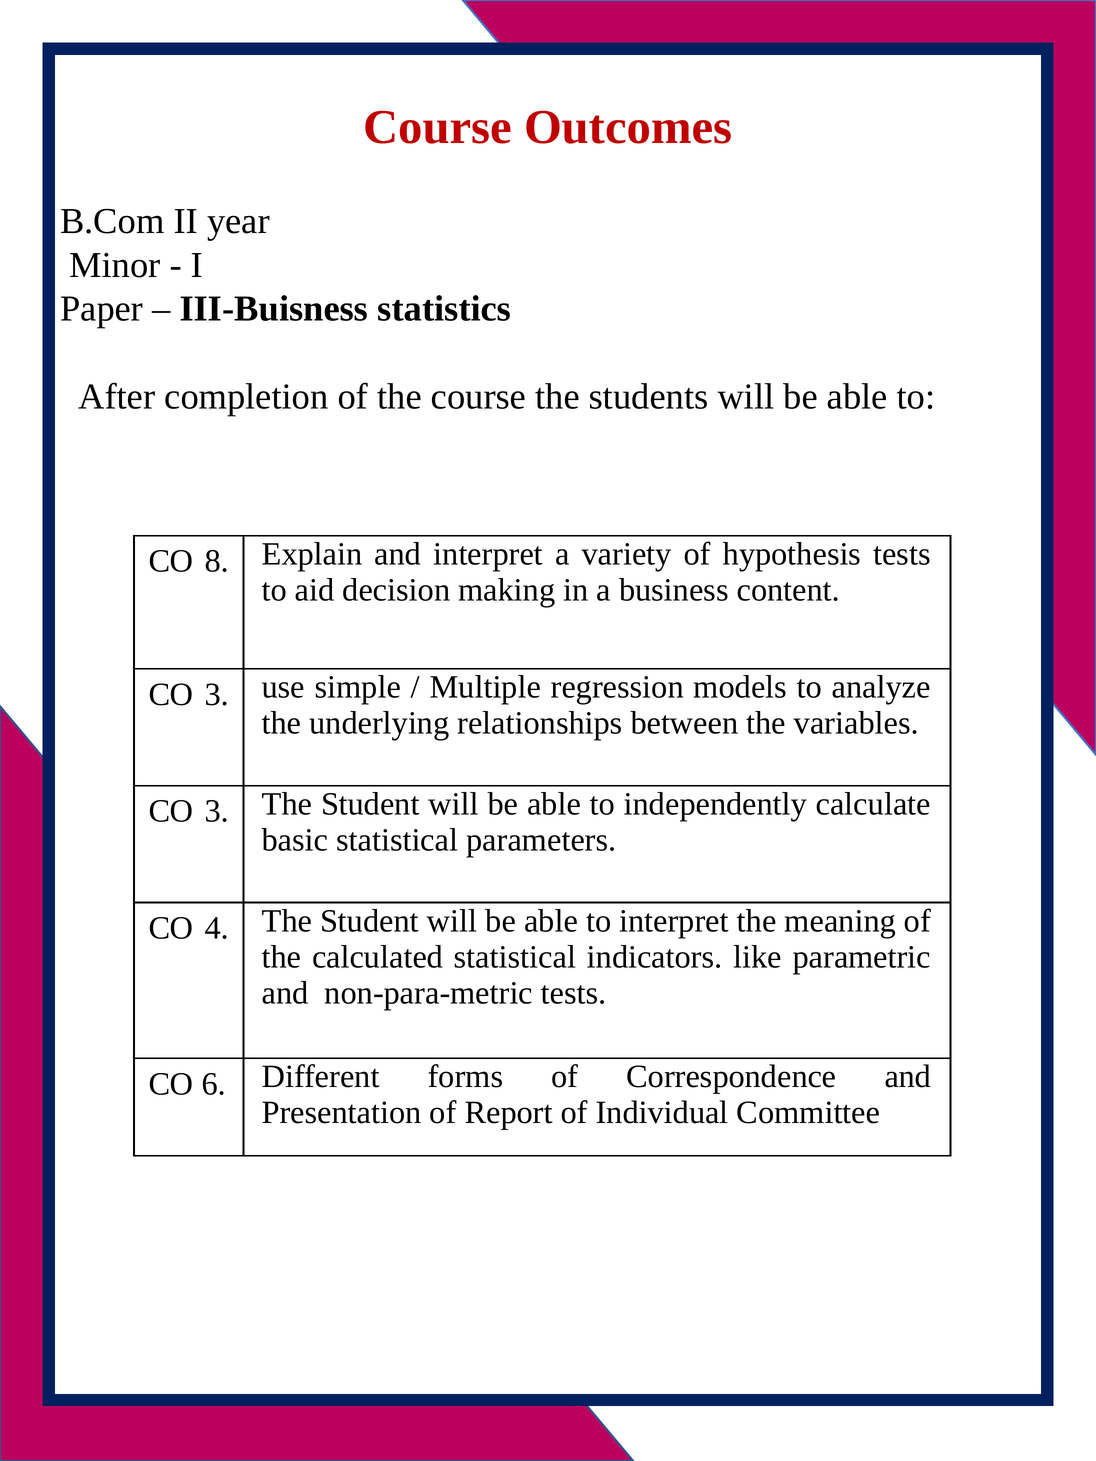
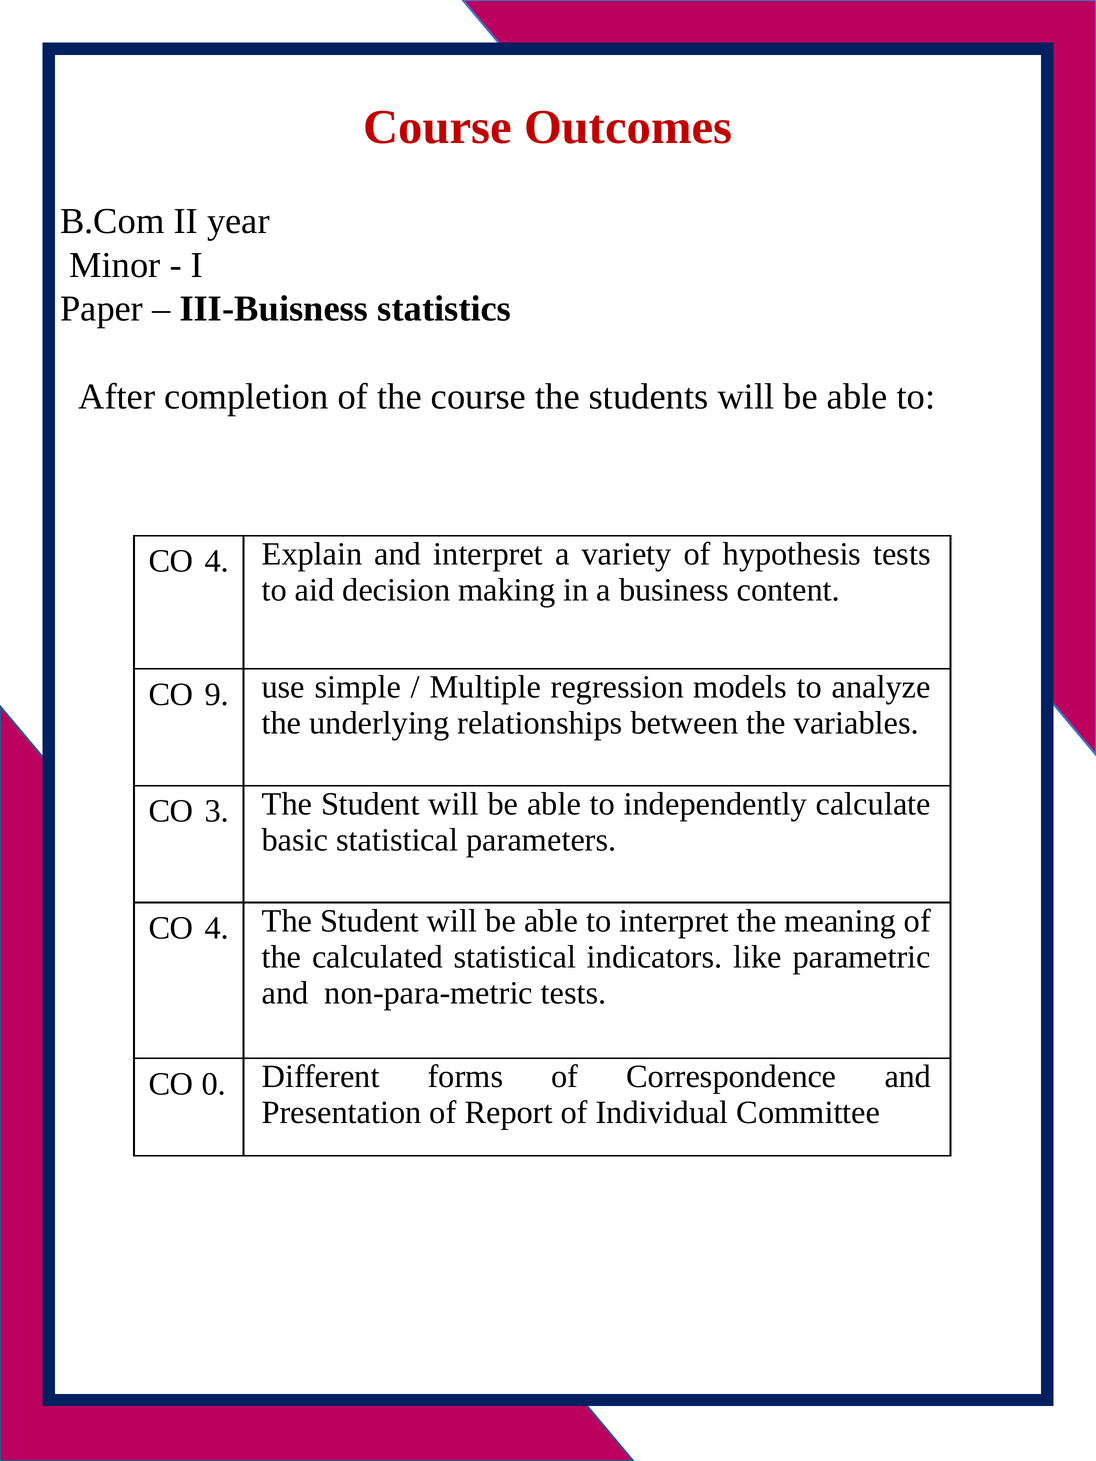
8: 8 -> 4 (217, 561)
3: 3 -> 9 (217, 695)
6: 6 -> 0 (214, 1084)
